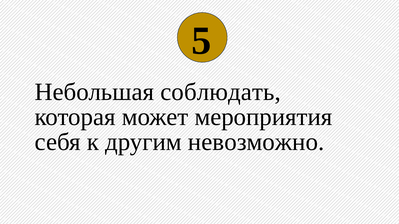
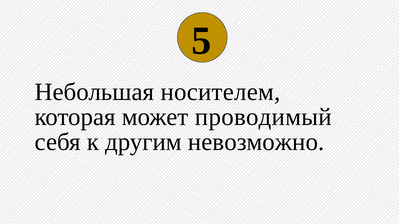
соблюдать: соблюдать -> носителем (220, 92)
мероприятия: мероприятия -> проводимый (263, 117)
